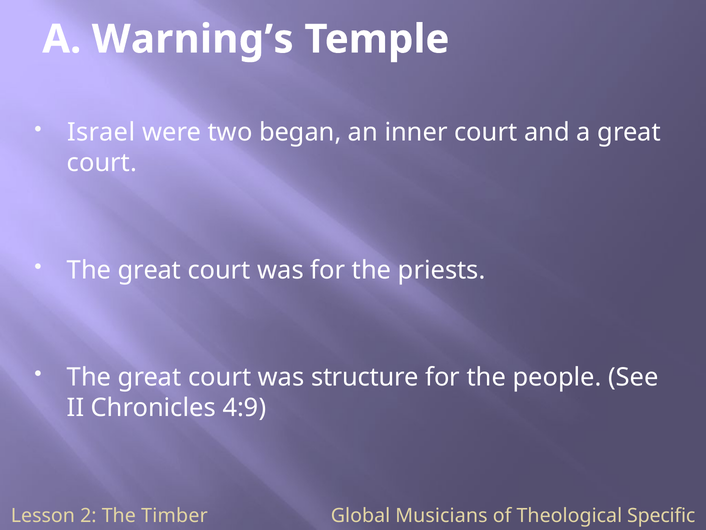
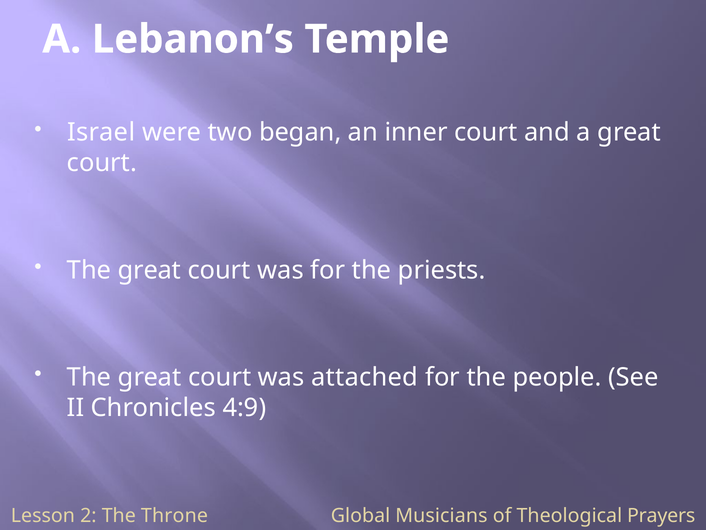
Warning’s: Warning’s -> Lebanon’s (193, 39)
structure: structure -> attached (365, 377)
Timber: Timber -> Throne (174, 515)
Specific: Specific -> Prayers (661, 515)
